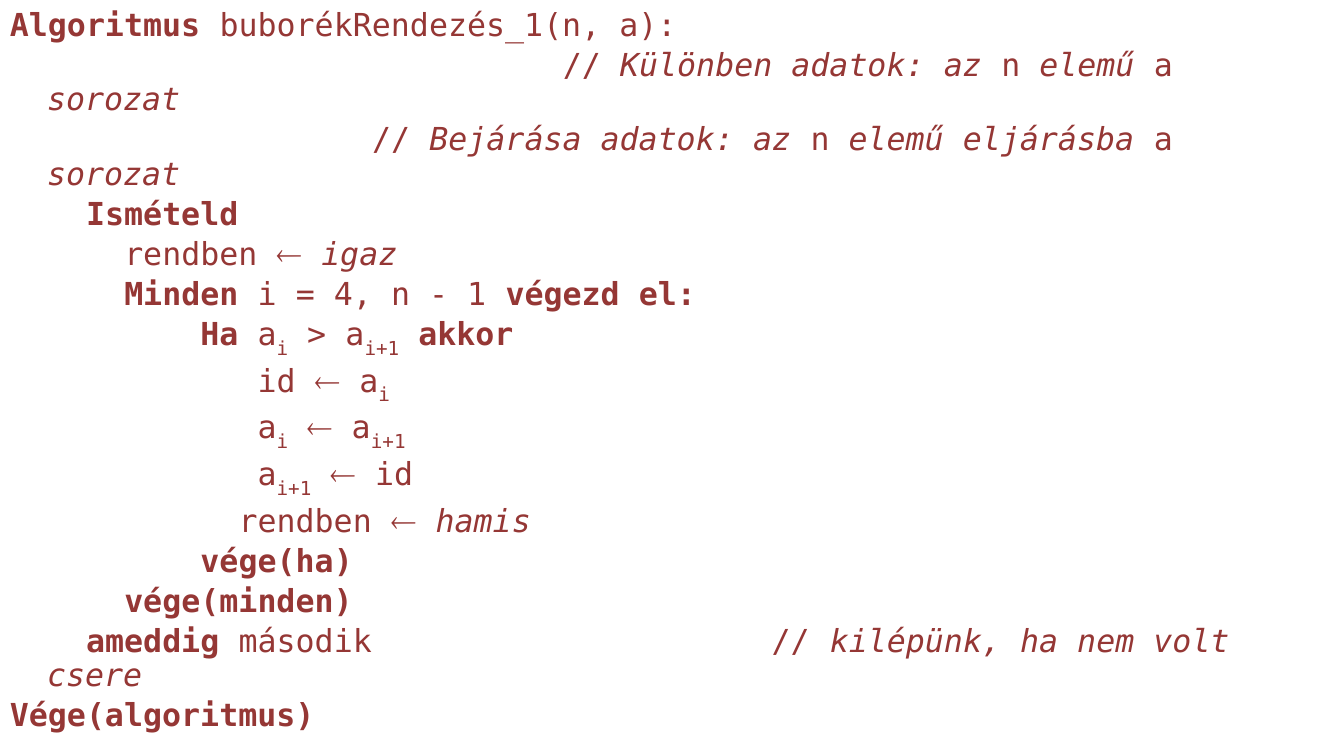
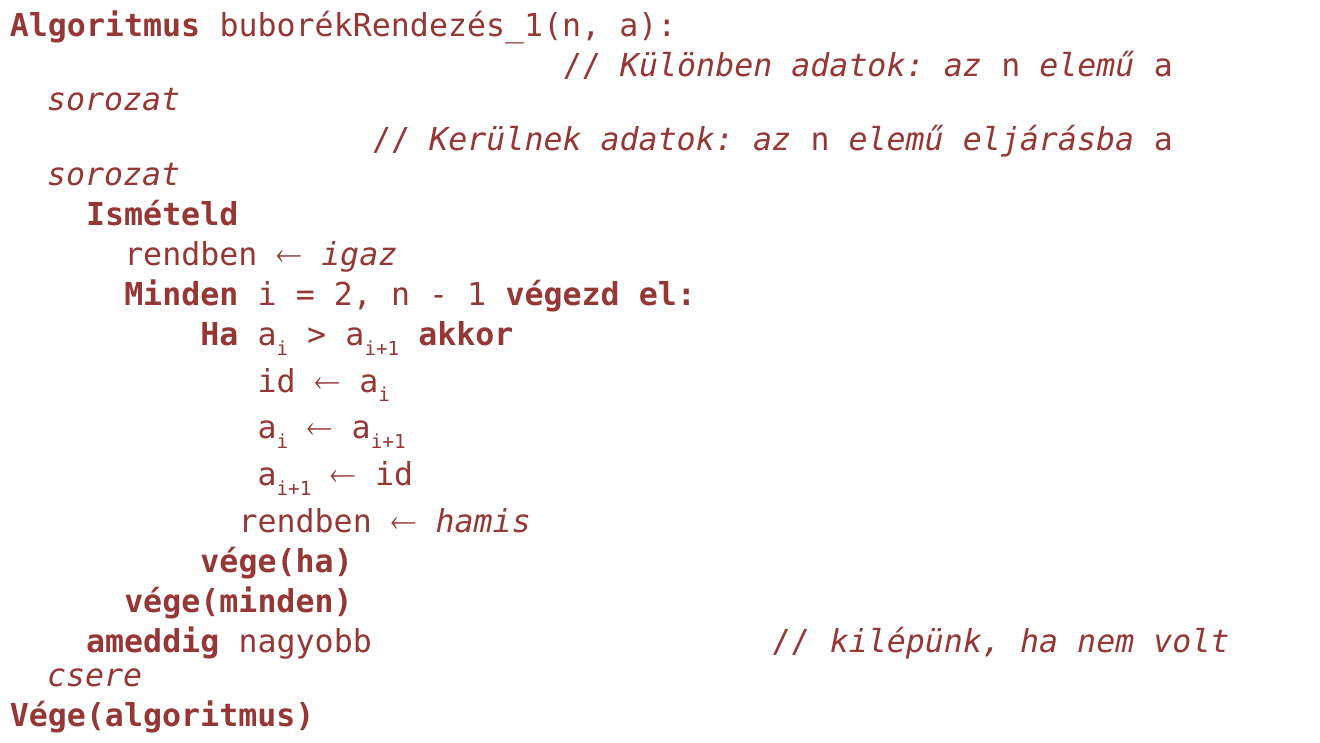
Bejárása: Bejárása -> Kerülnek (505, 140)
4: 4 -> 2 (353, 295)
második: második -> nagyobb (305, 642)
